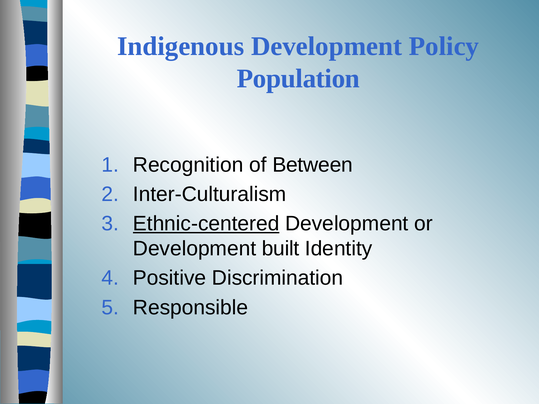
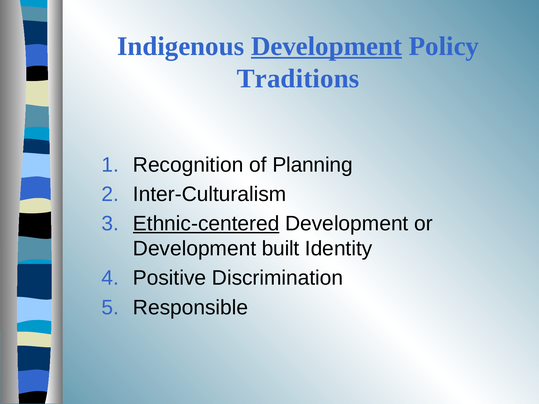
Development underline: none -> present (327, 46)
Population: Population -> Traditions (298, 79)
Between: Between -> Planning (313, 165)
